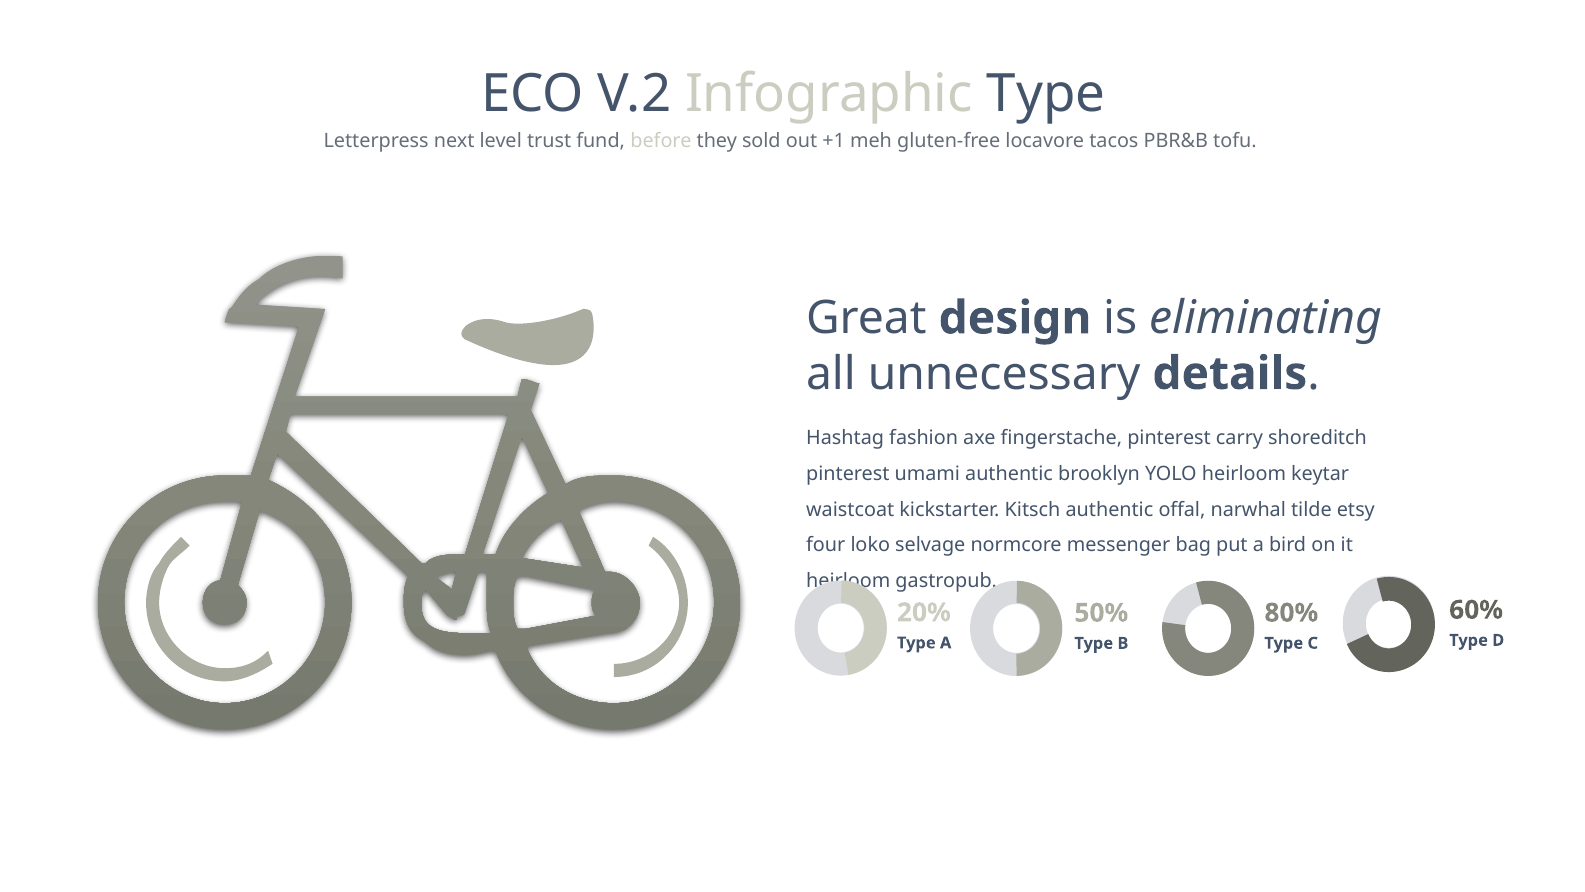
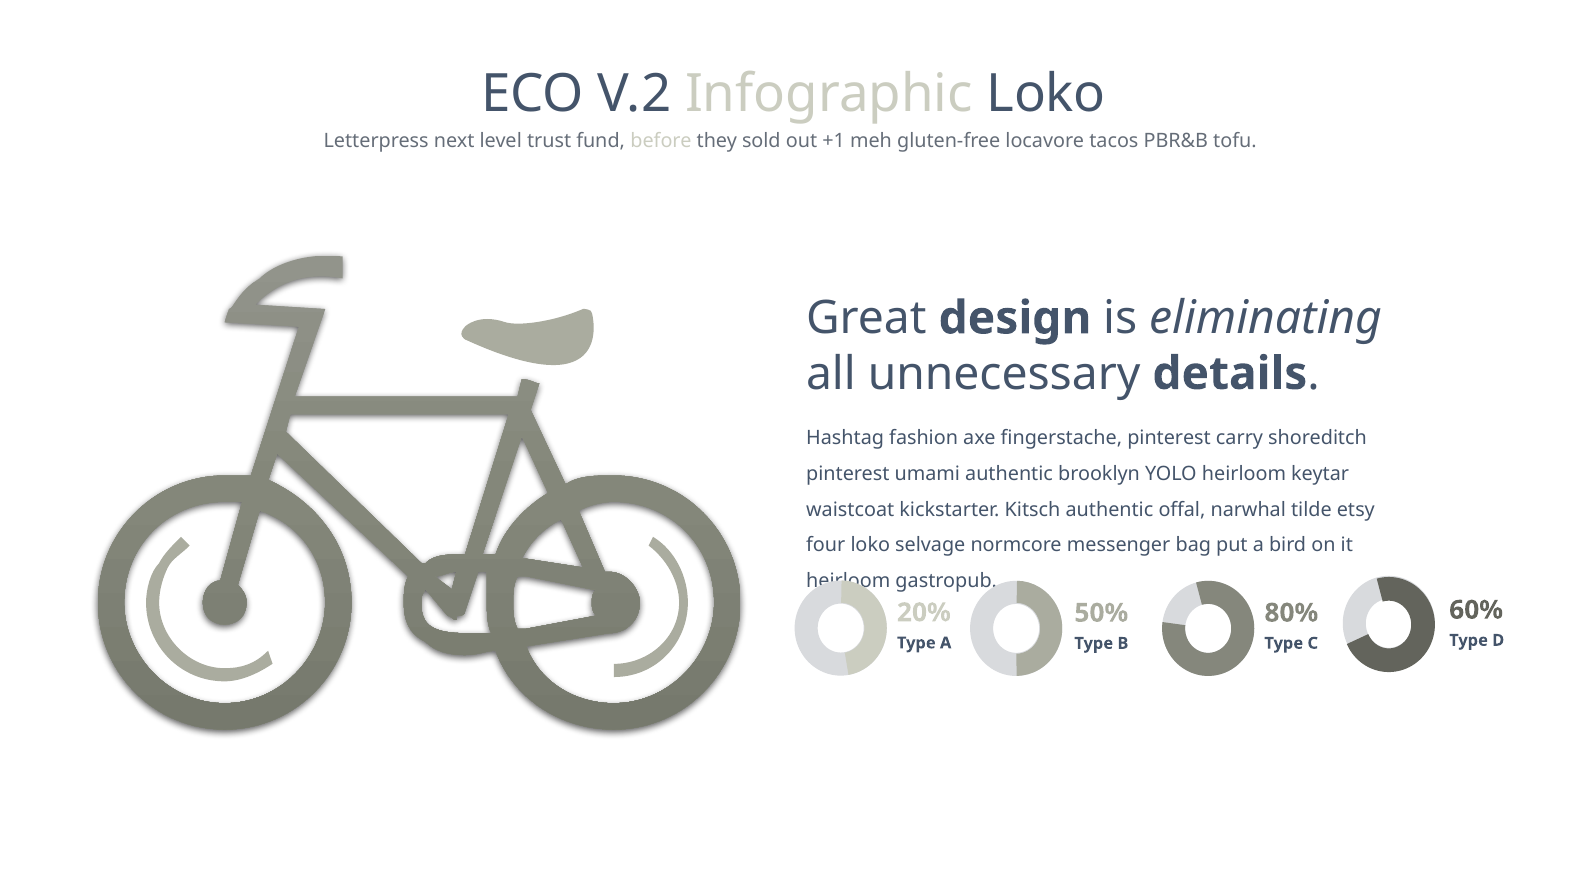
Infographic Type: Type -> Loko (1046, 94)
